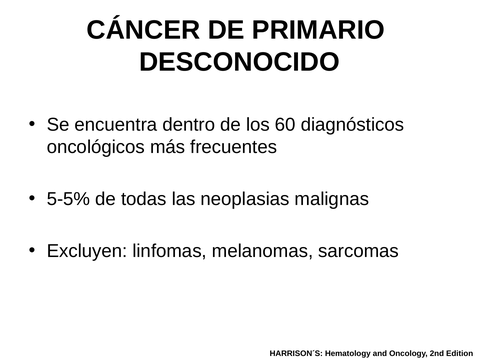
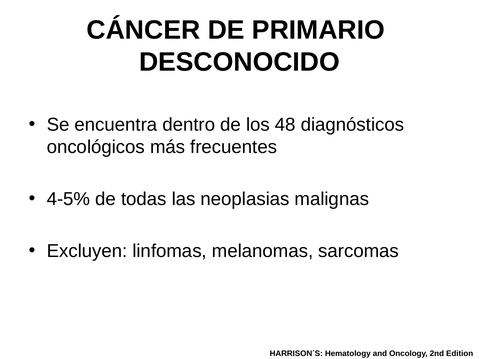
60: 60 -> 48 (285, 125)
5-5%: 5-5% -> 4-5% (68, 199)
